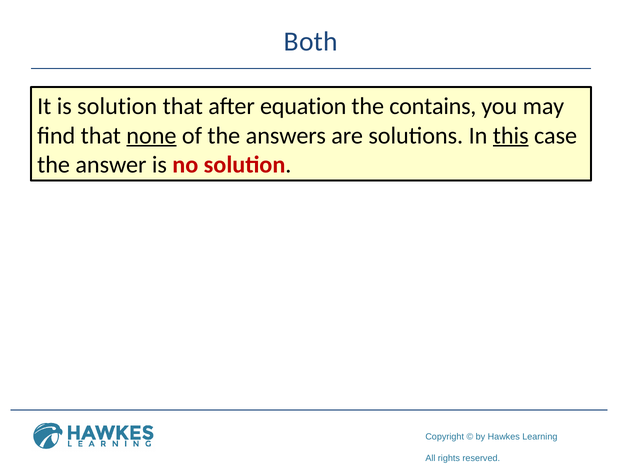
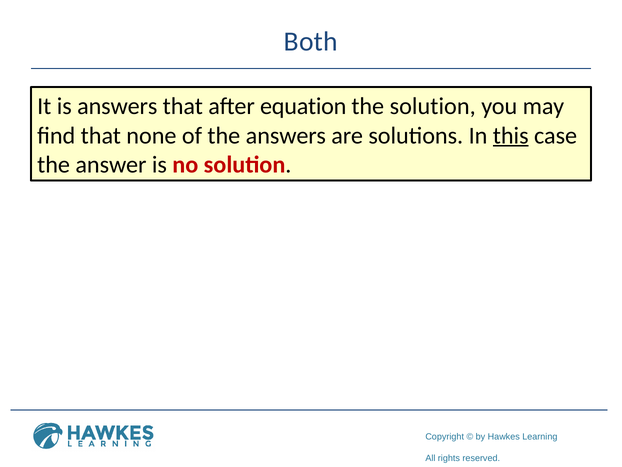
is solution: solution -> answers (117, 106)
the contains: contains -> solution (433, 106)
none underline: present -> none (151, 135)
